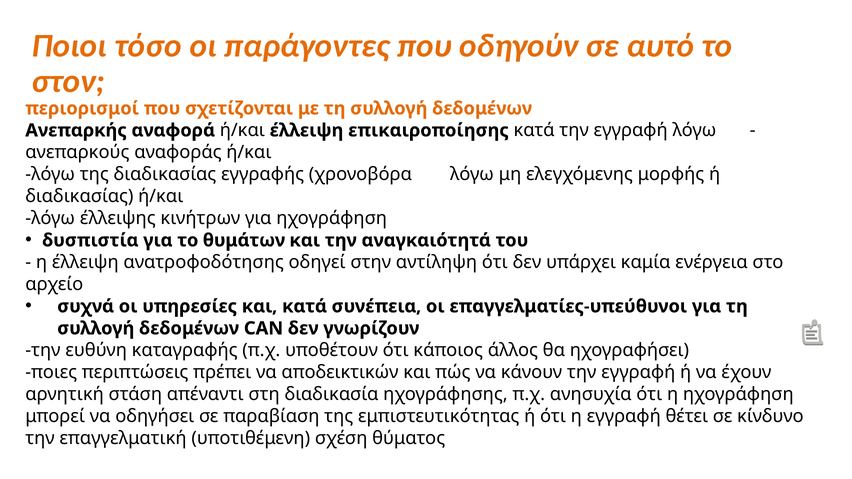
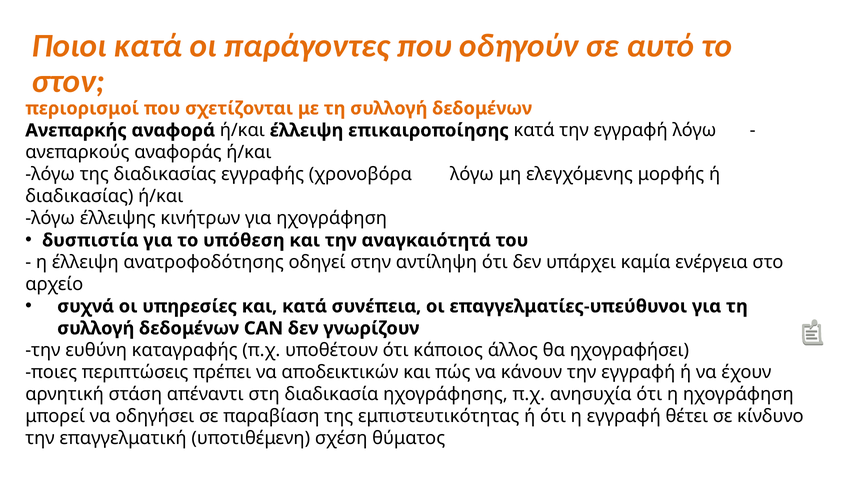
Ποιοι τόσο: τόσο -> κατά (148, 46)
θυμάτων: θυμάτων -> υπόθεση (244, 240)
